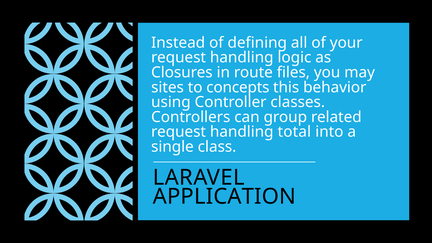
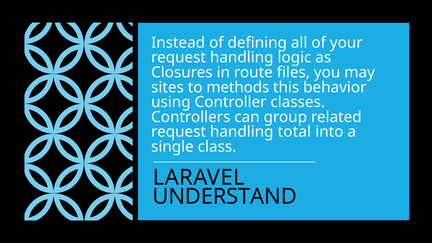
concepts: concepts -> methods (238, 87)
APPLICATION: APPLICATION -> UNDERSTAND (225, 196)
